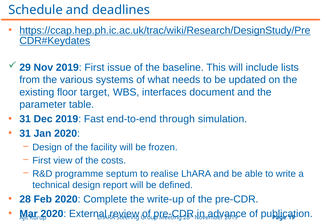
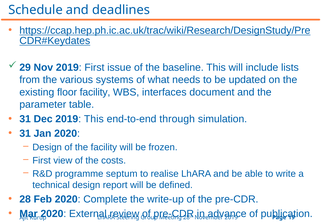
floor target: target -> facility (95, 92)
2019 Fast: Fast -> This (94, 119)
